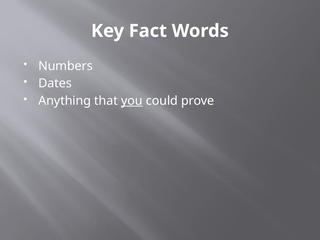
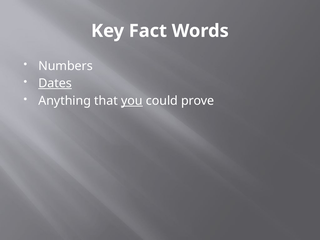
Dates underline: none -> present (55, 83)
